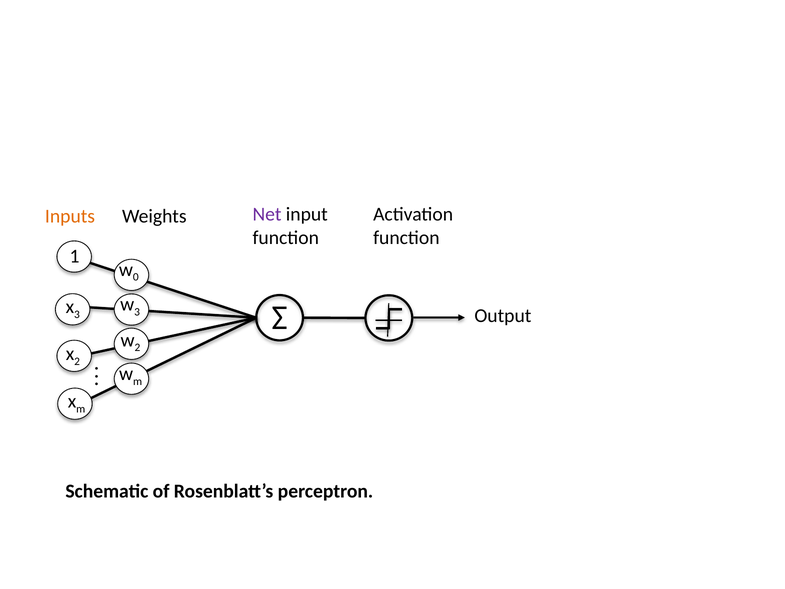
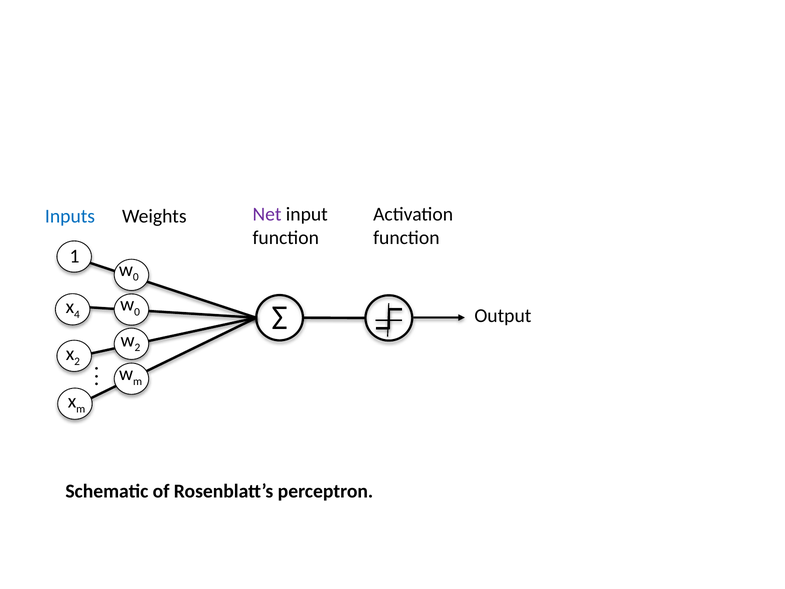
Inputs colour: orange -> blue (70, 216)
3: 3 -> 0 (137, 312)
3: 3 -> 4 (77, 314)
